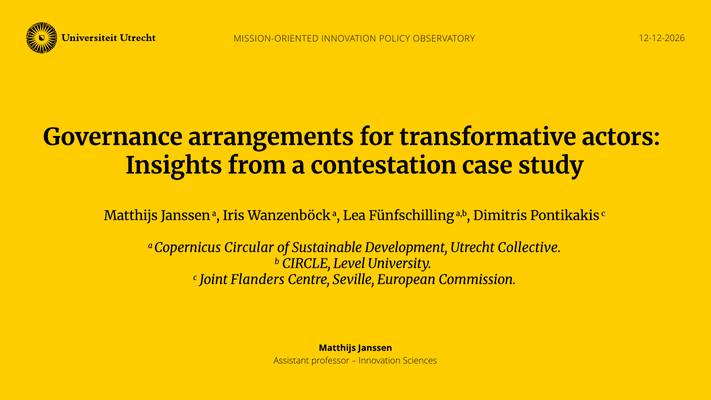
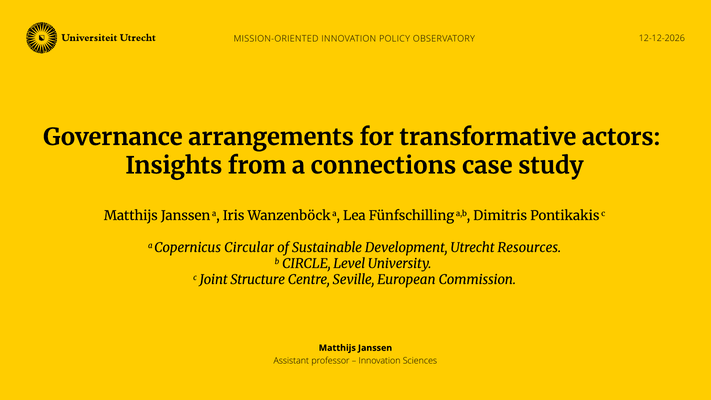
contestation: contestation -> connections (383, 166)
Collective: Collective -> Resources (529, 248)
Flanders: Flanders -> Structure (258, 280)
